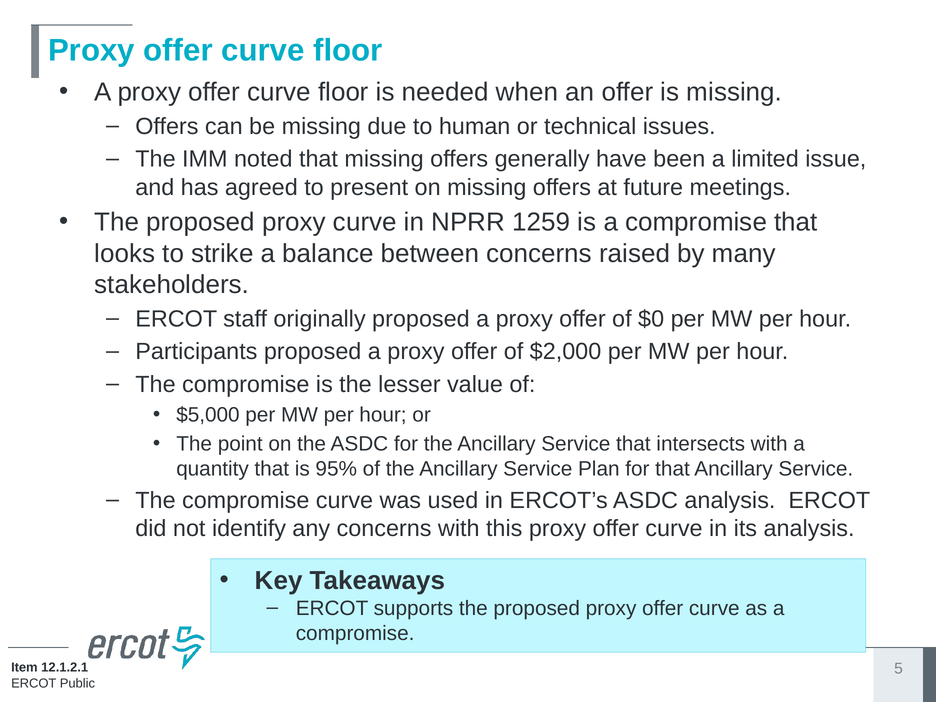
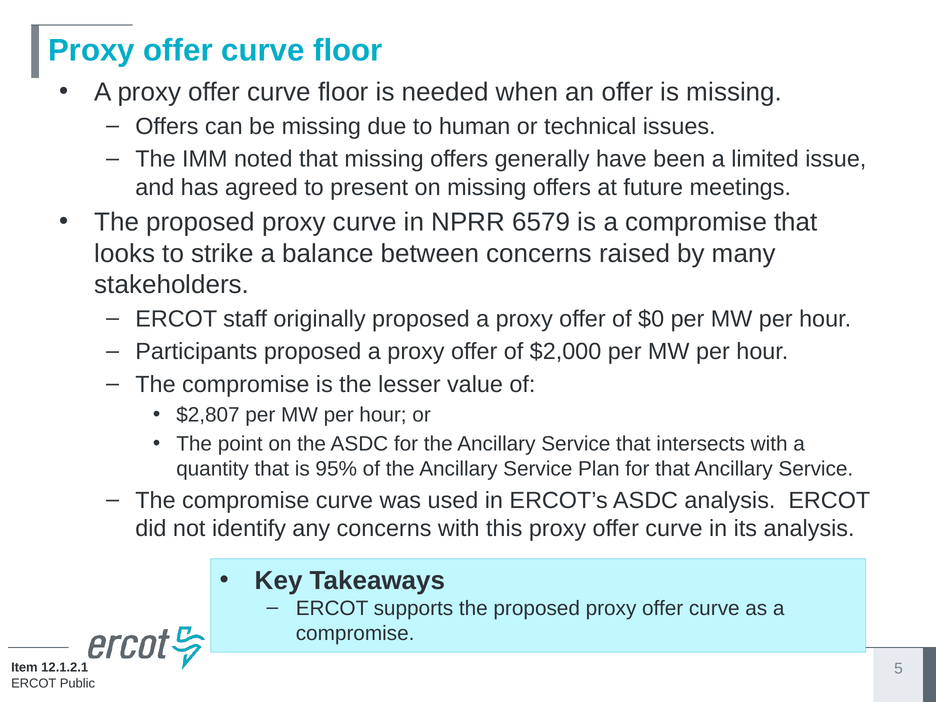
1259: 1259 -> 6579 (541, 222)
$5,000: $5,000 -> $2,807 (208, 415)
